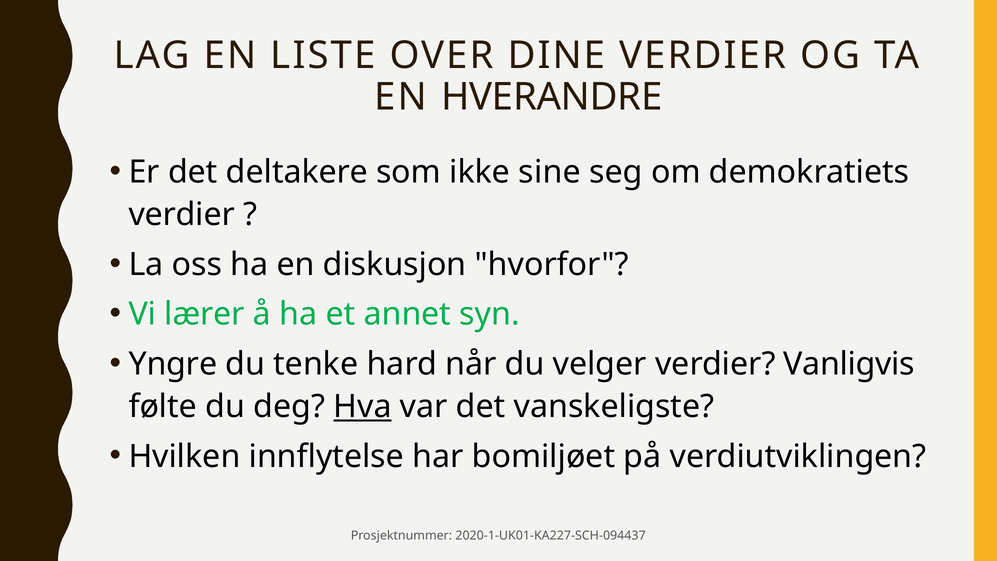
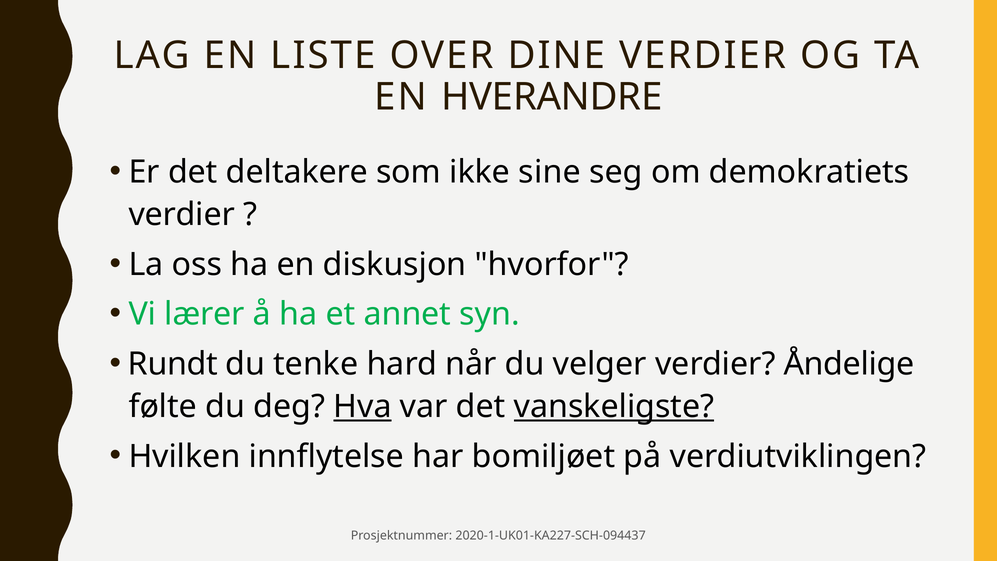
Yngre: Yngre -> Rundt (173, 364)
Vanligvis: Vanligvis -> Åndelige (849, 364)
vanskeligste underline: none -> present (614, 407)
